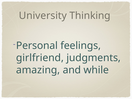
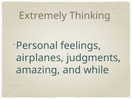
University: University -> Extremely (43, 16)
girlfriend: girlfriend -> airplanes (40, 58)
